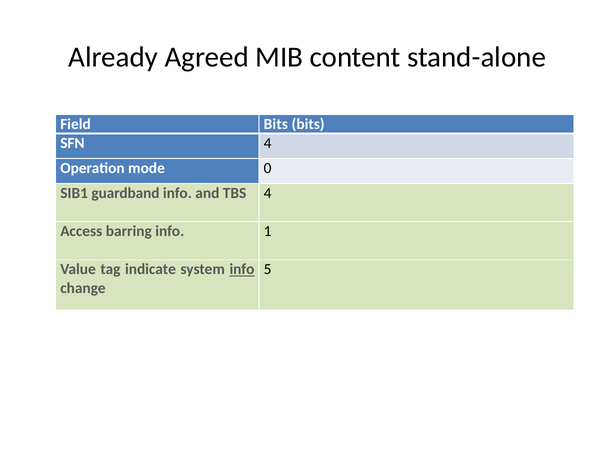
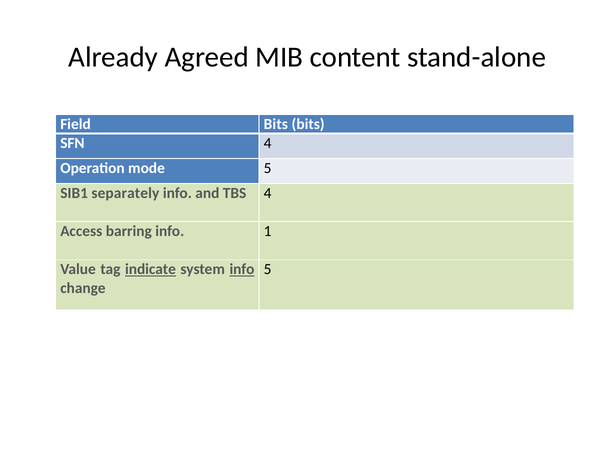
mode 0: 0 -> 5 (268, 168)
guardband: guardband -> separately (125, 193)
indicate underline: none -> present (150, 269)
